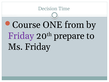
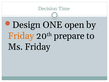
Course: Course -> Design (26, 25)
from: from -> open (74, 25)
Friday colour: purple -> orange (21, 36)
